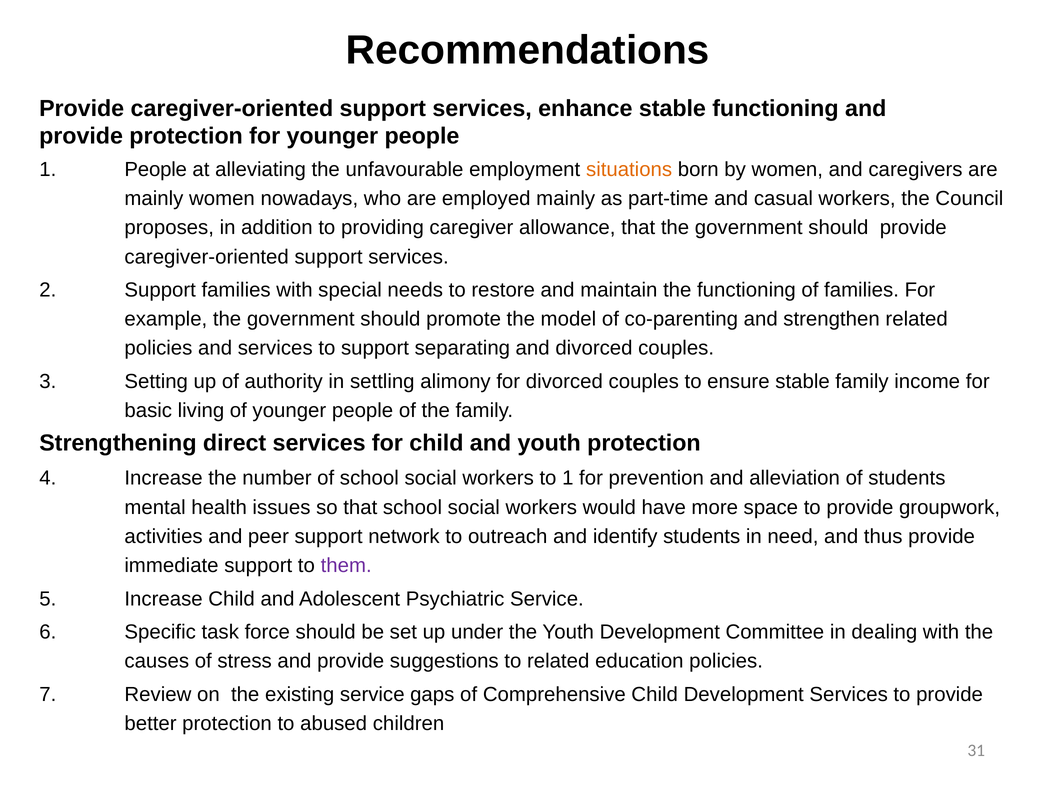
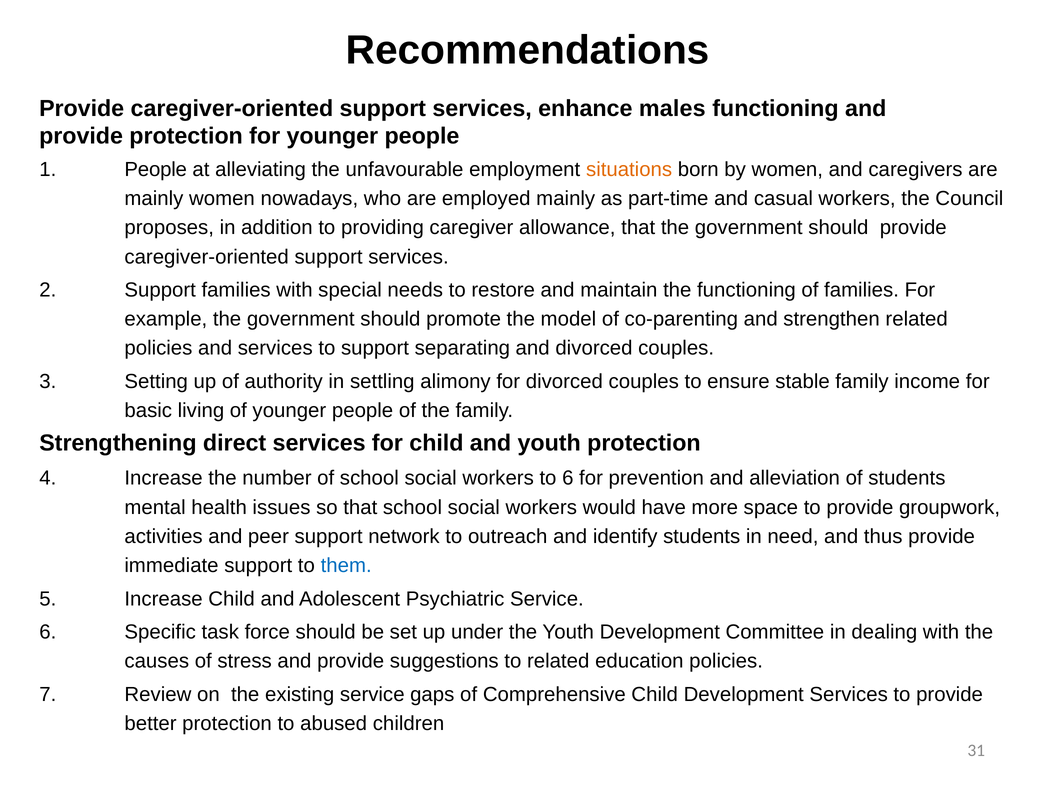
enhance stable: stable -> males (672, 108)
to 1: 1 -> 6 (568, 478)
them colour: purple -> blue (346, 566)
